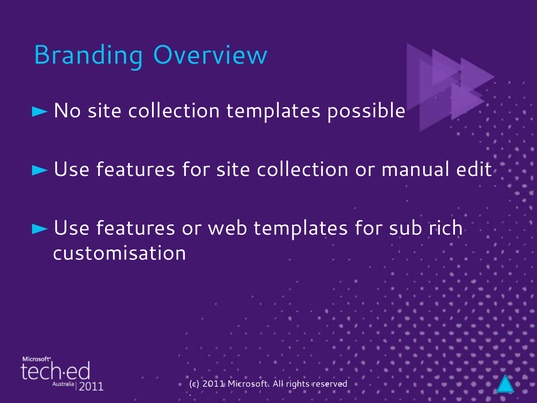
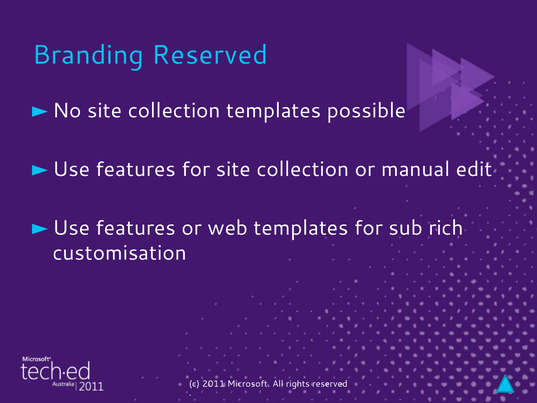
Branding Overview: Overview -> Reserved (210, 55)
